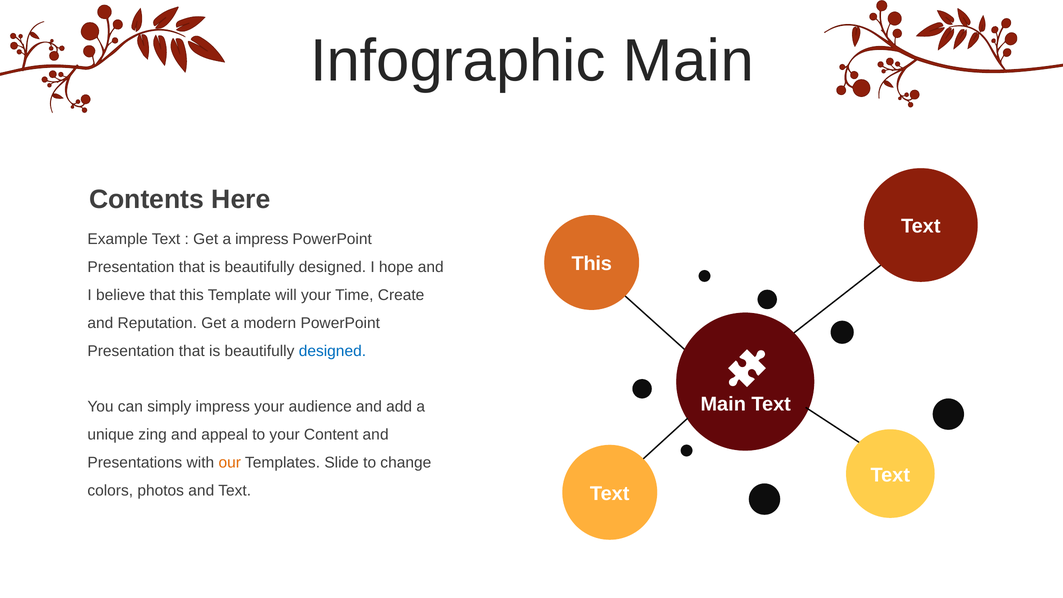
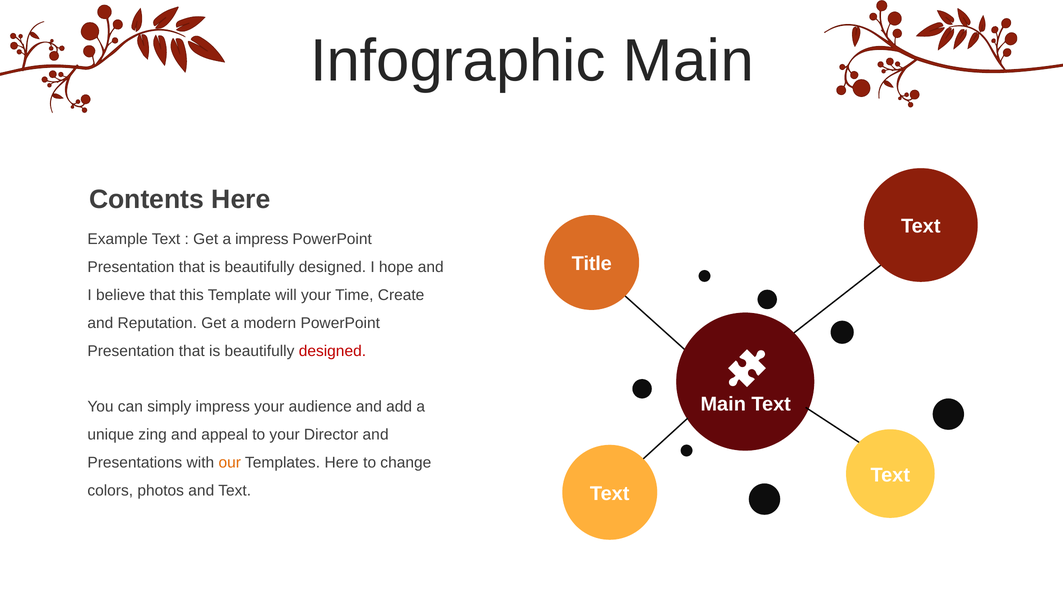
This: This -> Title (592, 264)
designed colour: blue -> red (332, 351)
Content: Content -> Director (331, 435)
Templates Slide: Slide -> Here (342, 462)
